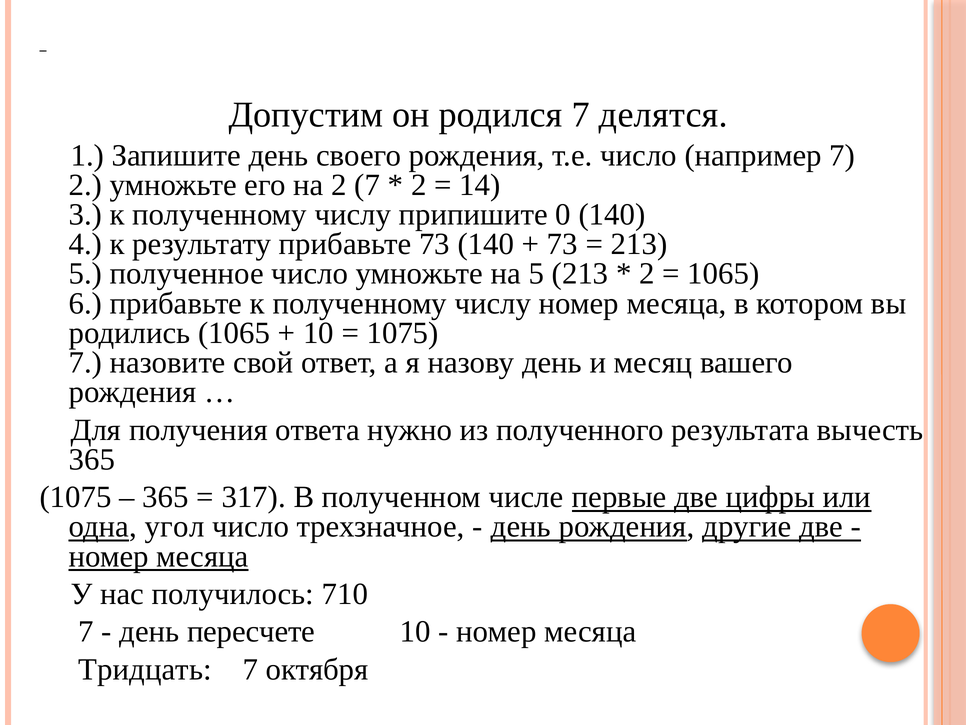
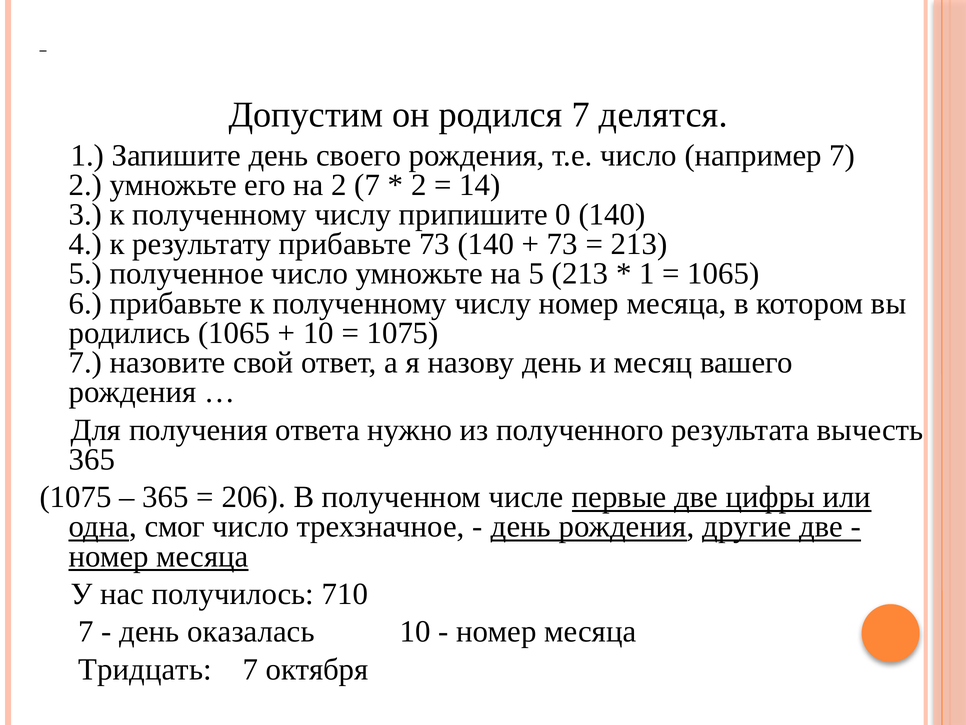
2: 2 -> 1 (647, 274)
317: 317 -> 206 (254, 497)
угол: угол -> смог (175, 526)
пересчете: пересчете -> оказалась (251, 631)
